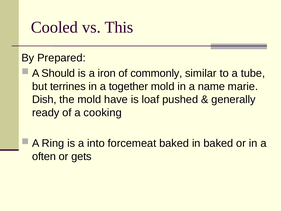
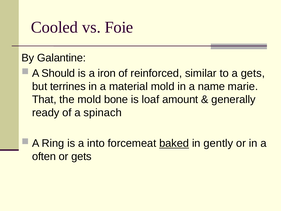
This: This -> Foie (119, 27)
Prepared: Prepared -> Galantine (62, 58)
commonly: commonly -> reinforced (156, 73)
a tube: tube -> gets (253, 73)
together: together -> material (128, 86)
Dish: Dish -> That (44, 99)
have: have -> bone (116, 99)
pushed: pushed -> amount (180, 99)
cooking: cooking -> spinach (103, 113)
baked underline: none -> present (174, 143)
in baked: baked -> gently (218, 143)
